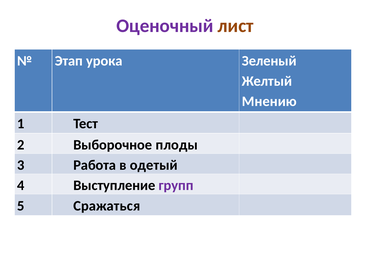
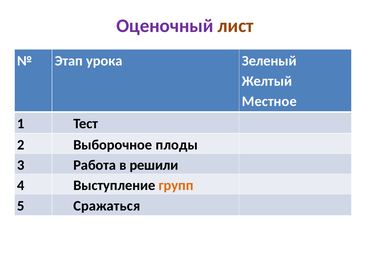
Мнению: Мнению -> Местное (269, 101)
одетый: одетый -> решили (154, 165)
групп colour: purple -> orange (176, 185)
